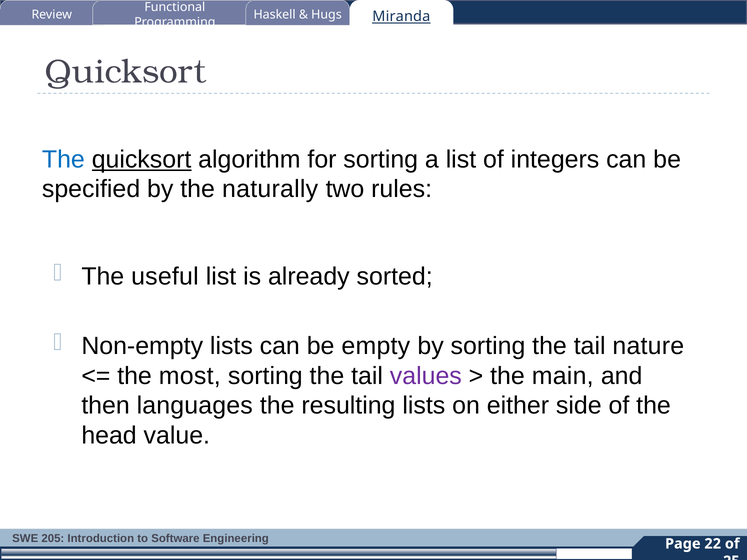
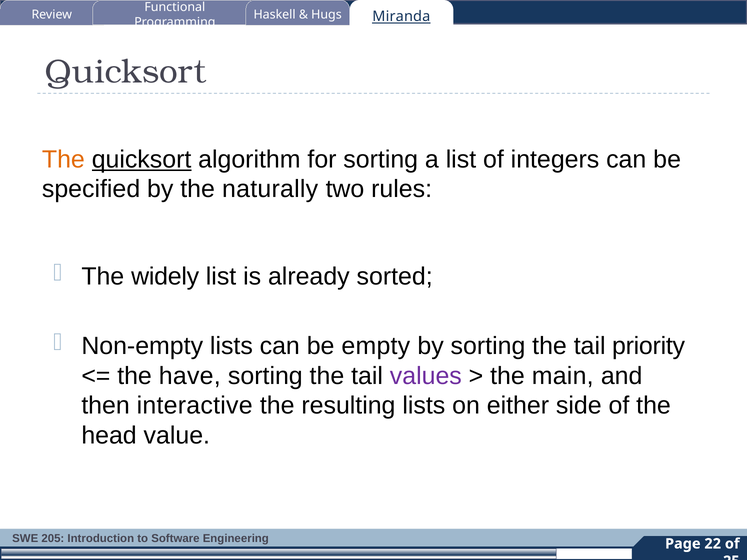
The colour: blue -> orange (63, 159)
useful: useful -> widely (165, 276)
nature: nature -> priority (649, 346)
most: most -> have (190, 376)
languages: languages -> interactive (195, 406)
